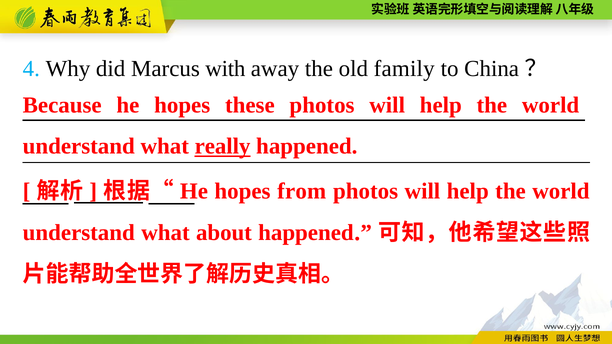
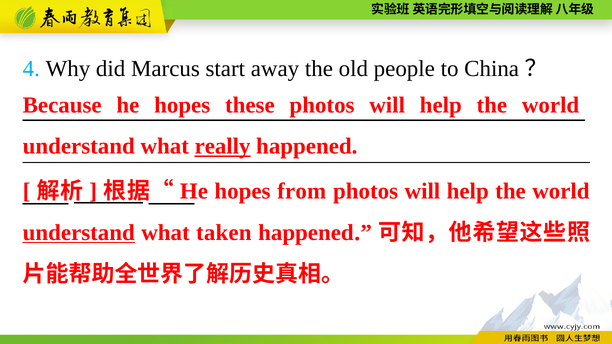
with: with -> start (225, 69)
family: family -> people (404, 69)
understand underline: none -> present (79, 233)
about: about -> taken (224, 233)
